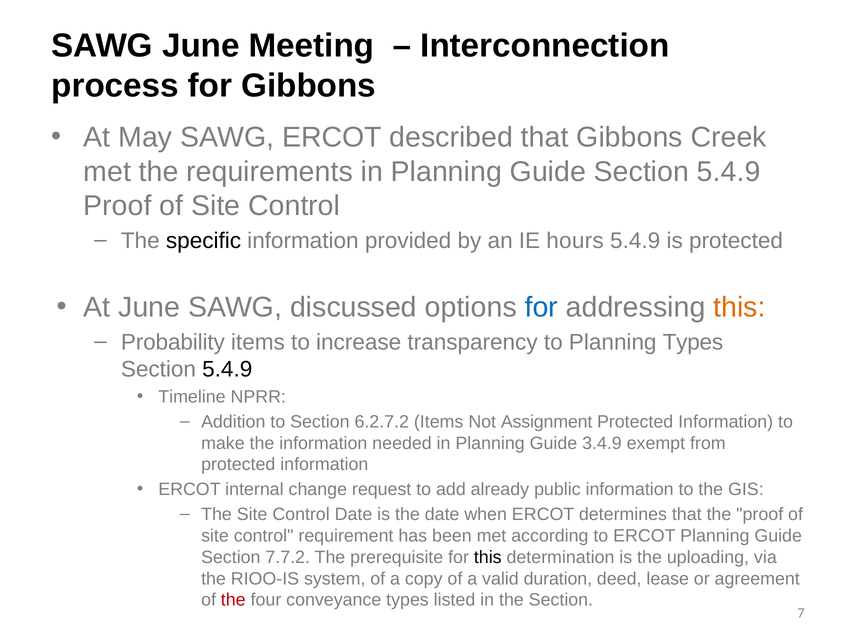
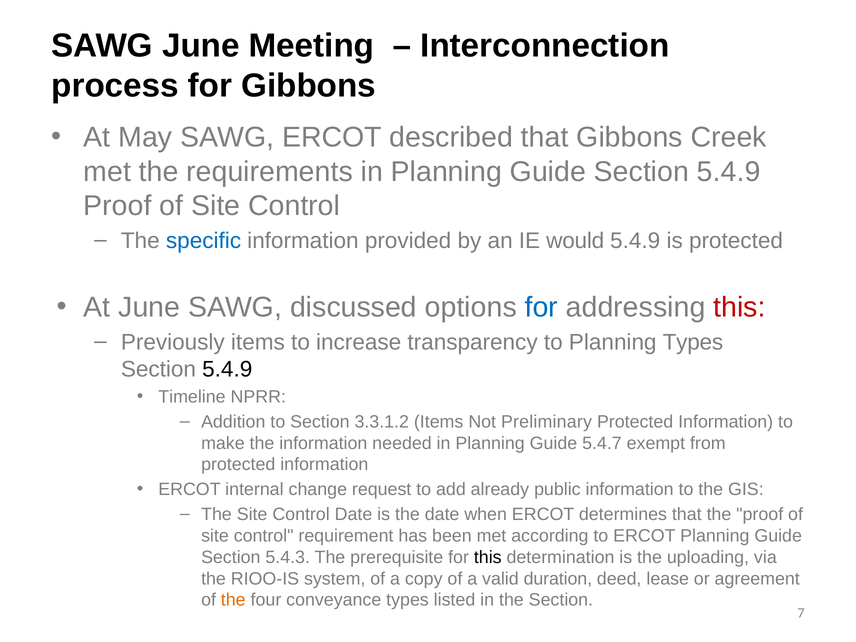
specific colour: black -> blue (204, 241)
hours: hours -> would (575, 241)
this colour: orange -> red (739, 308)
Probability: Probability -> Previously (173, 342)
6.2.7.2: 6.2.7.2 -> 3.3.1.2 (382, 422)
Assignment: Assignment -> Preliminary (546, 422)
3.4.9: 3.4.9 -> 5.4.7 (602, 443)
7.7.2: 7.7.2 -> 5.4.3 (288, 557)
the colour: red -> orange (233, 600)
